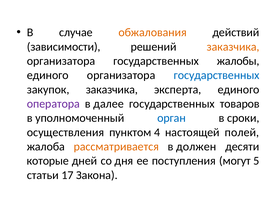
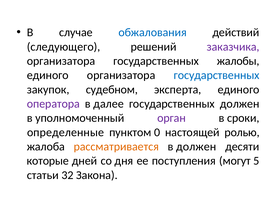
обжалования colour: orange -> blue (153, 32)
зависимости: зависимости -> следующего (64, 47)
заказчика colour: orange -> purple (233, 47)
закупок заказчика: заказчика -> судебном (112, 89)
государственных товаров: товаров -> должен (240, 104)
орган colour: blue -> purple (172, 118)
осуществления: осуществления -> определенные (65, 132)
4: 4 -> 0 (157, 132)
полей: полей -> ролью (242, 132)
17: 17 -> 32 (67, 175)
